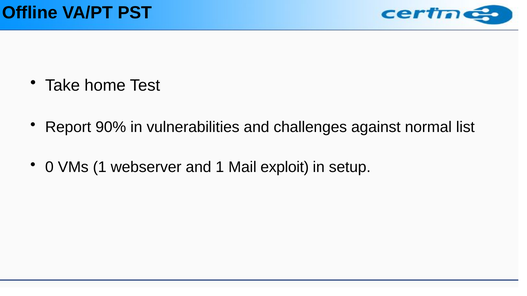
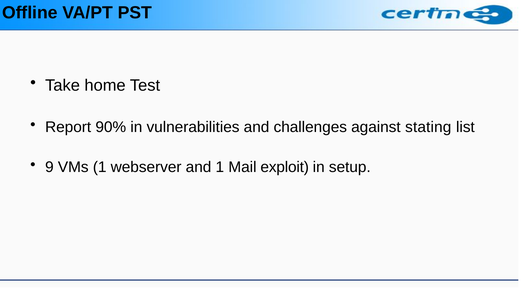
normal: normal -> stating (428, 127)
0: 0 -> 9 (49, 167)
